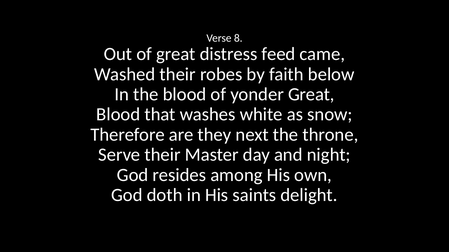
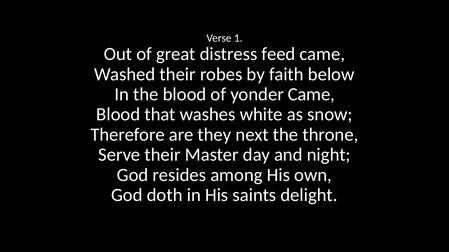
8: 8 -> 1 (238, 38)
yonder Great: Great -> Came (311, 95)
